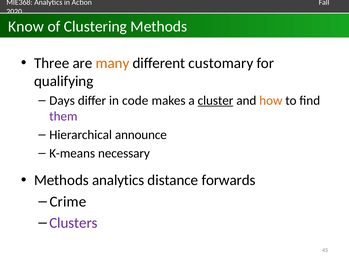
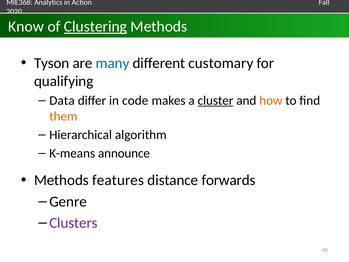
Clustering underline: none -> present (95, 26)
Three: Three -> Tyson (52, 63)
many colour: orange -> blue (112, 63)
Days: Days -> Data (62, 100)
them colour: purple -> orange (63, 116)
announce: announce -> algorithm (141, 135)
necessary: necessary -> announce (124, 153)
Methods analytics: analytics -> features (118, 180)
Crime: Crime -> Genre (68, 201)
